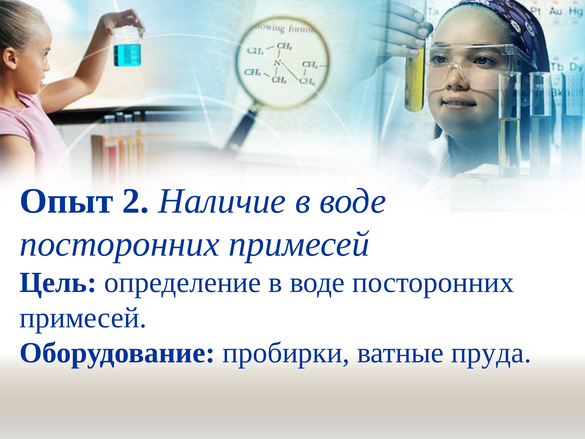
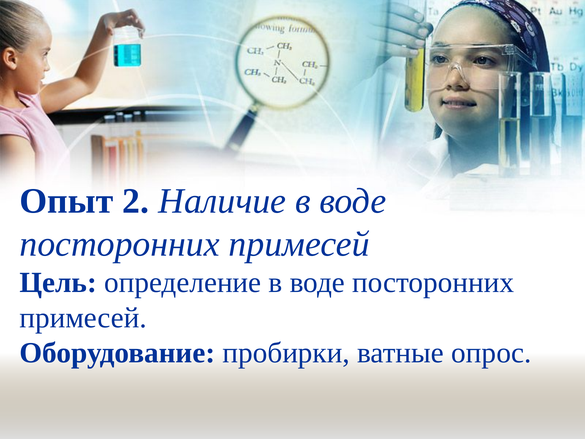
пруда: пруда -> опрос (491, 353)
